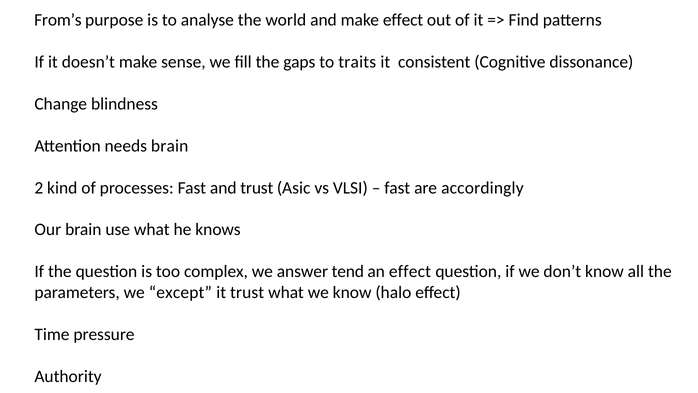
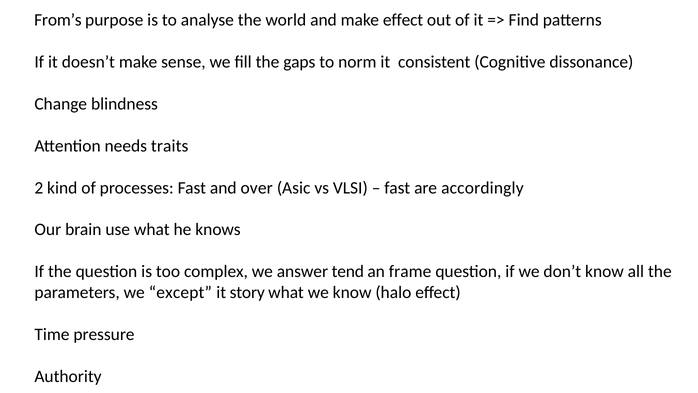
traits: traits -> norm (357, 62)
needs brain: brain -> traits (170, 146)
and trust: trust -> over (257, 188)
an effect: effect -> frame (410, 271)
it trust: trust -> story (247, 292)
